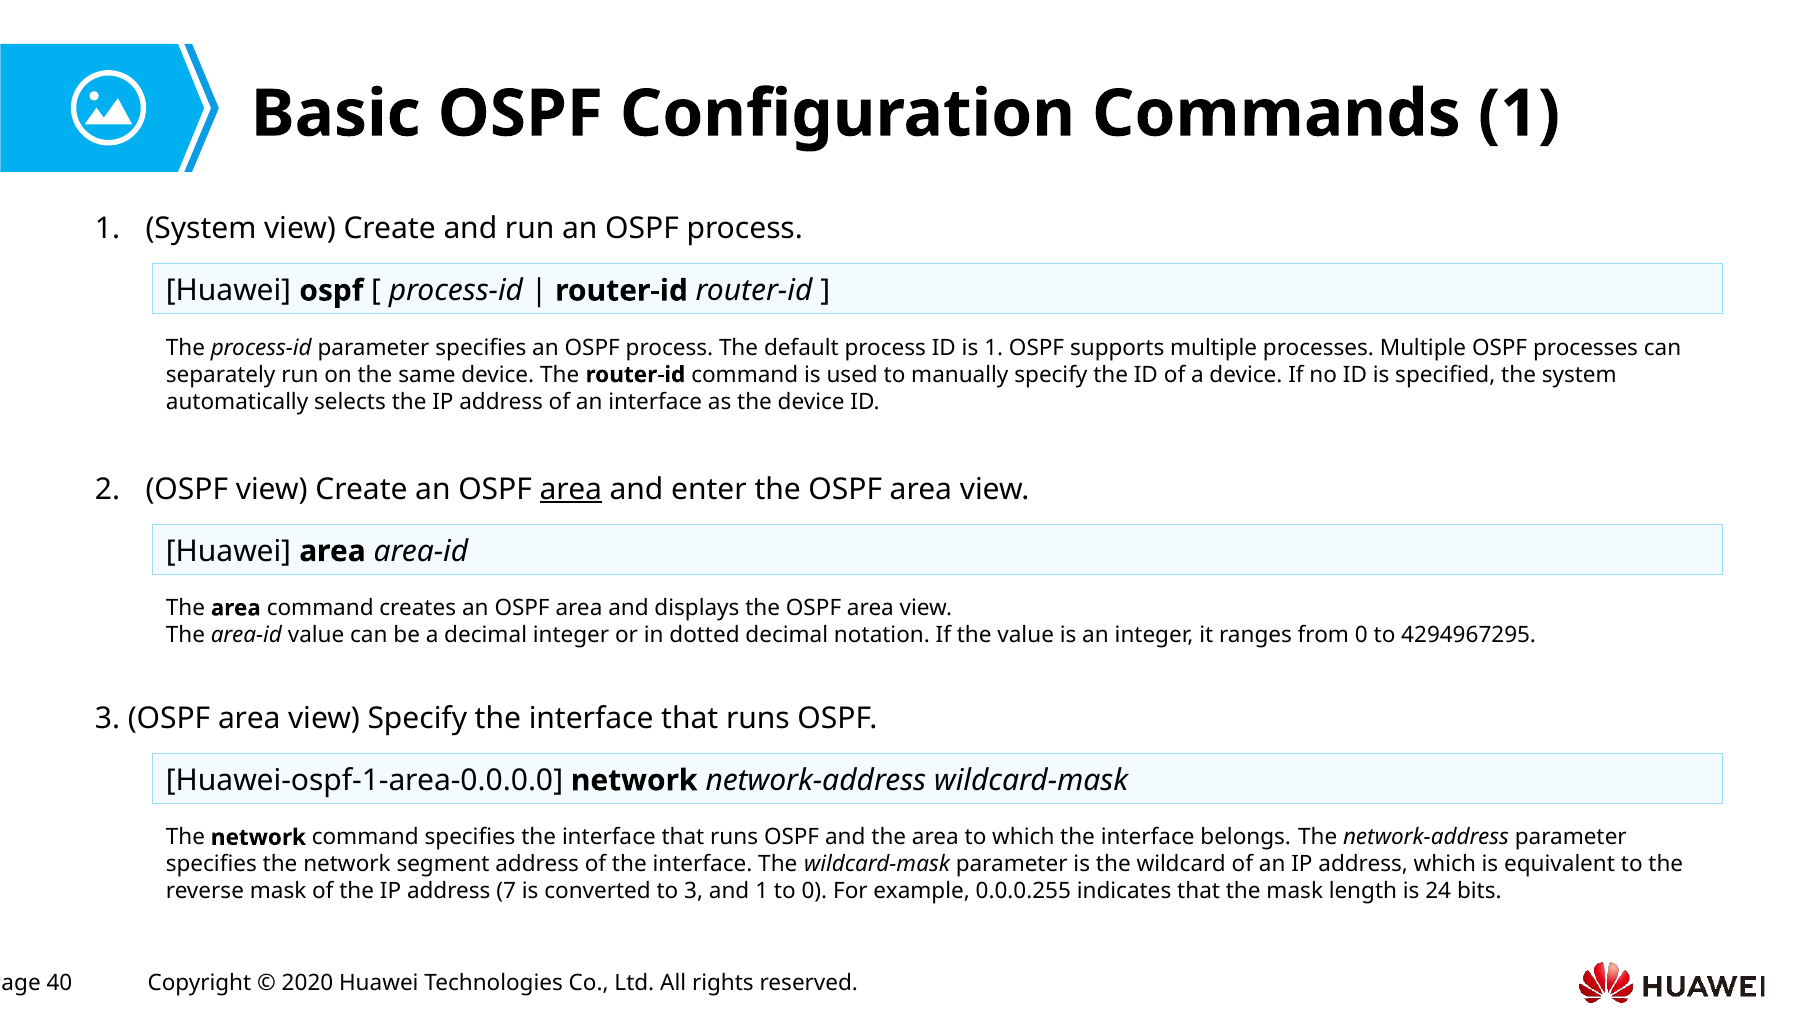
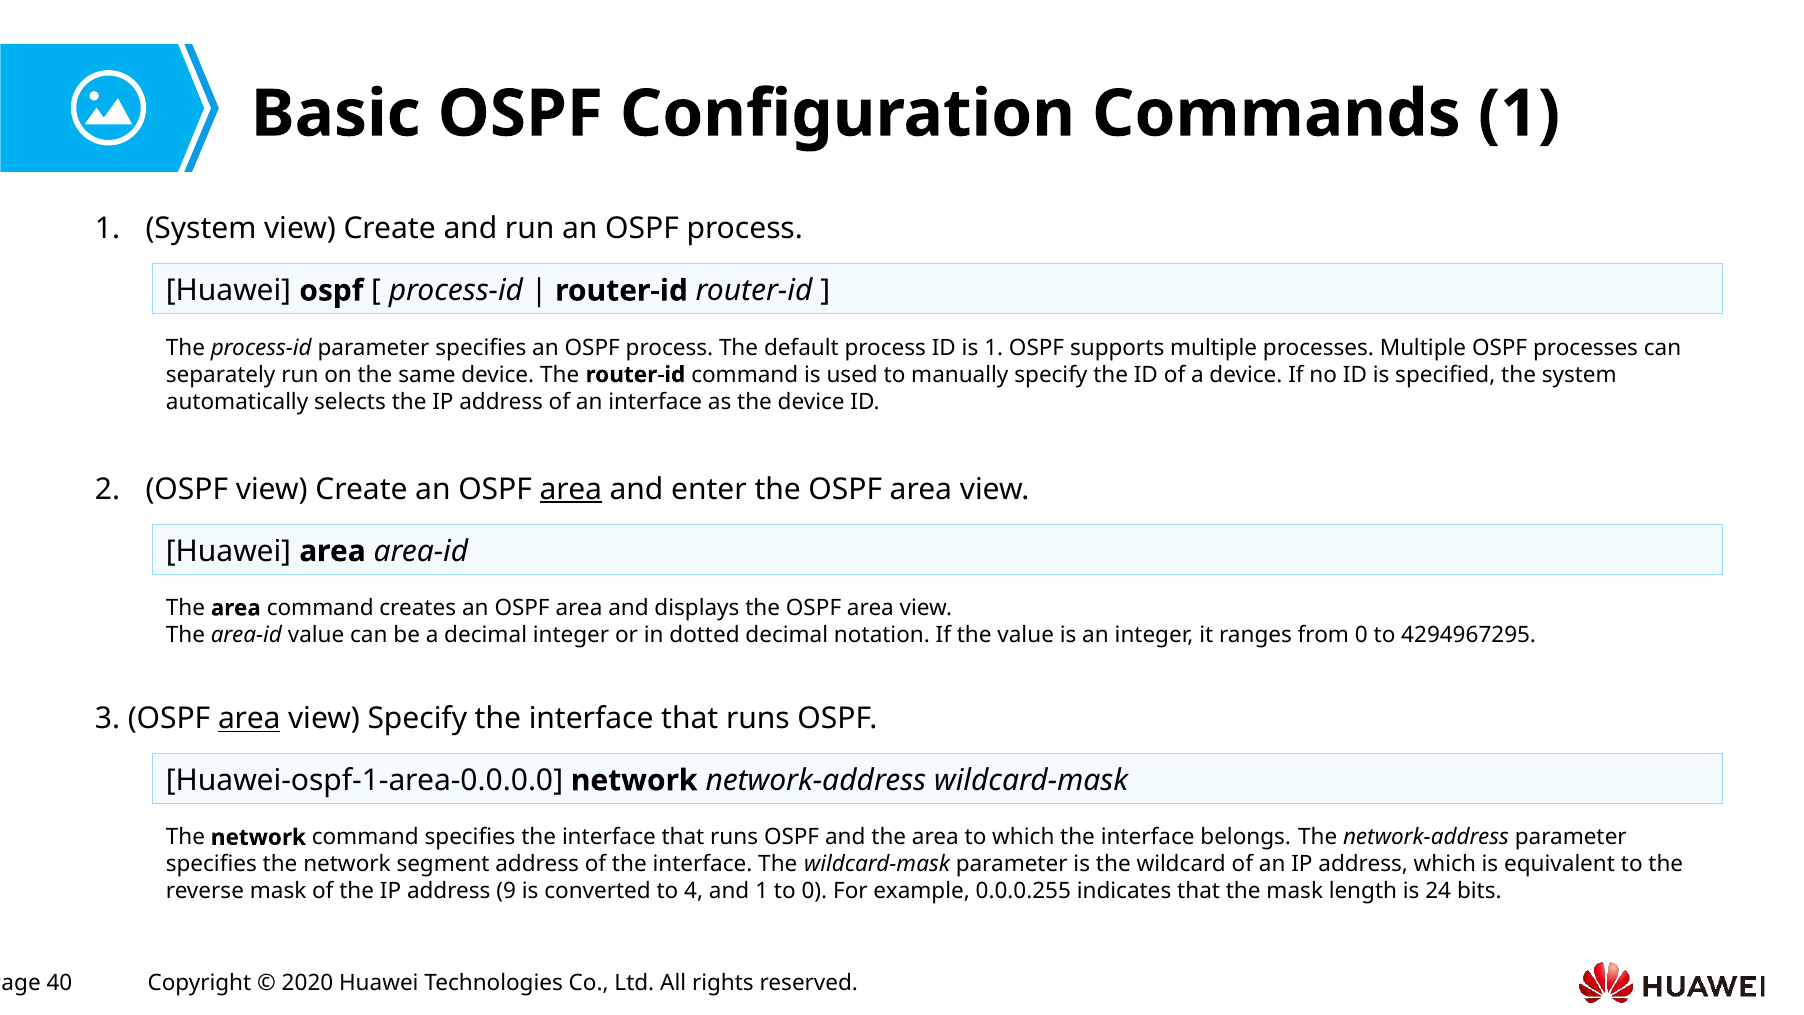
area underline: none -> present (249, 718)
7: 7 -> 9 (506, 891)
to 3: 3 -> 4 (694, 891)
